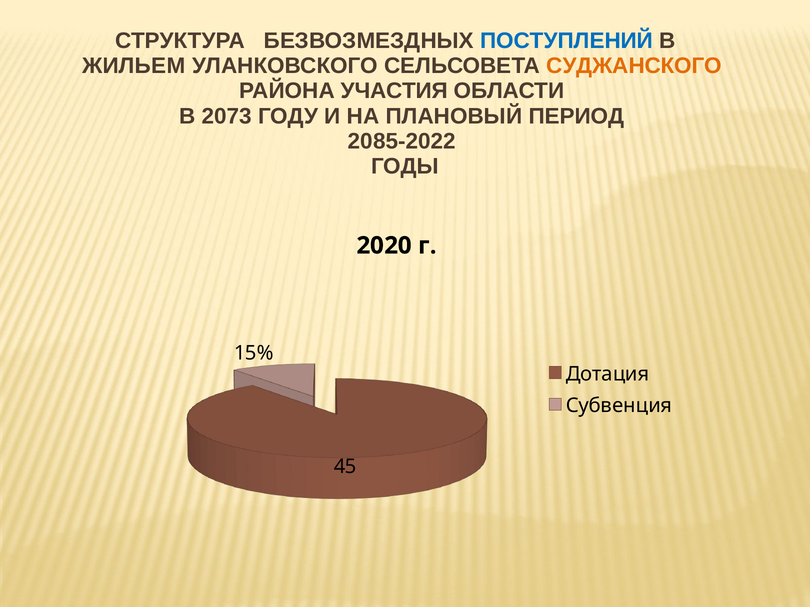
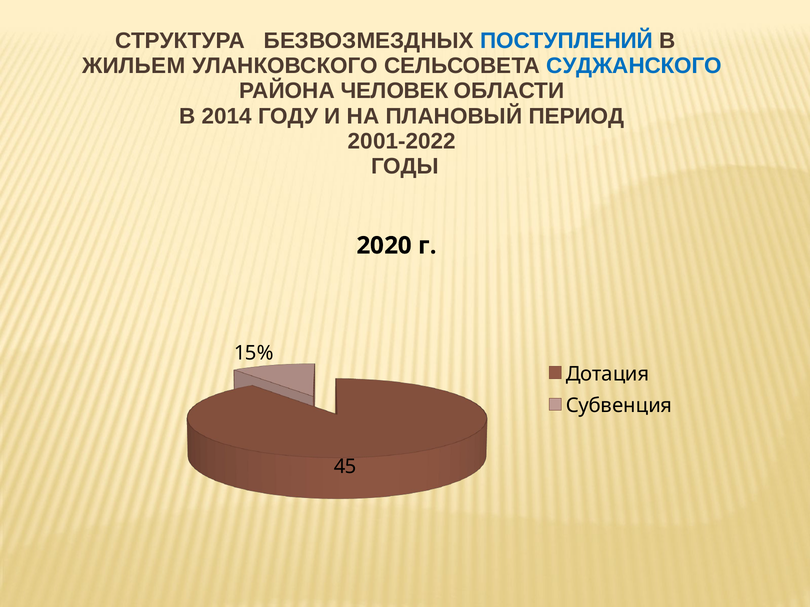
СУДЖАНСКОГО colour: orange -> blue (634, 66)
УЧАСТИЯ: УЧАСТИЯ -> ЧЕЛОВЕК (394, 91)
2073: 2073 -> 2014 (227, 116)
2085-2022: 2085-2022 -> 2001-2022 (402, 141)
